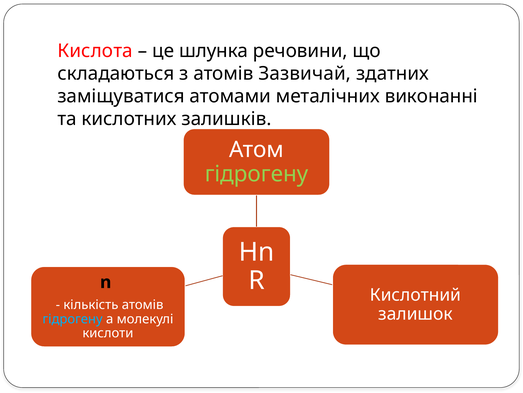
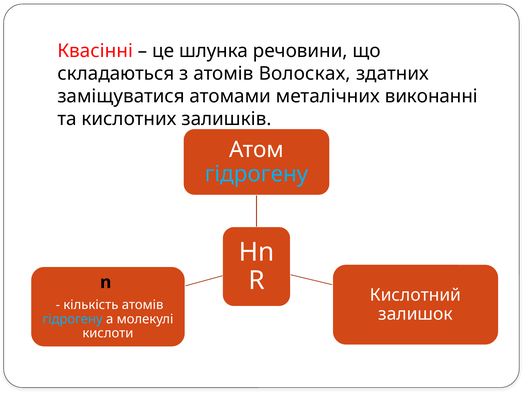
Кислота: Кислота -> Квасінні (95, 51)
Зазвичай: Зазвичай -> Волосках (305, 73)
гідрогену colour: light green -> light blue (257, 174)
